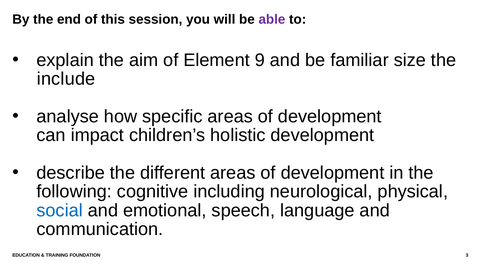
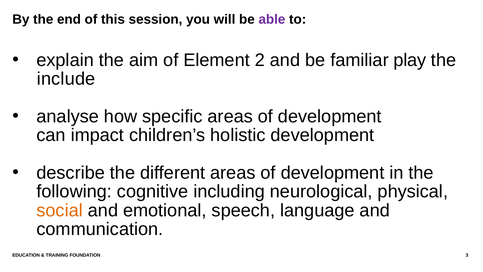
9: 9 -> 2 (260, 60)
size: size -> play (410, 60)
social colour: blue -> orange (60, 210)
